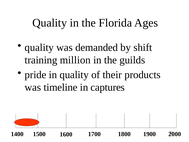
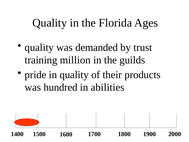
shift: shift -> trust (143, 47)
timeline: timeline -> hundred (61, 87)
captures: captures -> abilities (108, 87)
